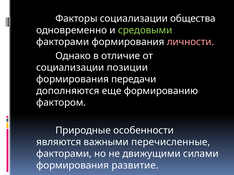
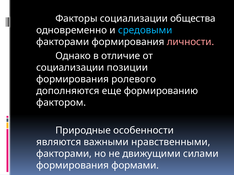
средовыми colour: light green -> light blue (145, 30)
передачи: передачи -> ролевого (134, 79)
перечисленные: перечисленные -> нравственными (171, 142)
развитие: развитие -> формами (135, 166)
